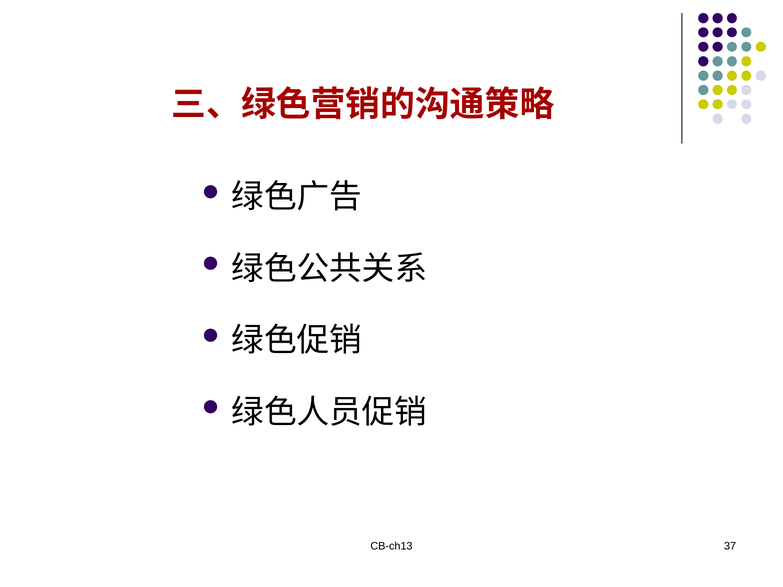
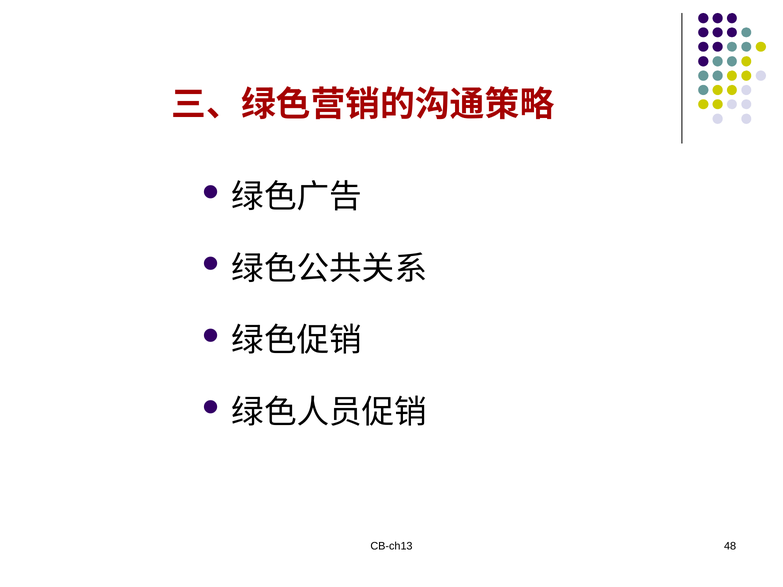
37: 37 -> 48 (730, 546)
